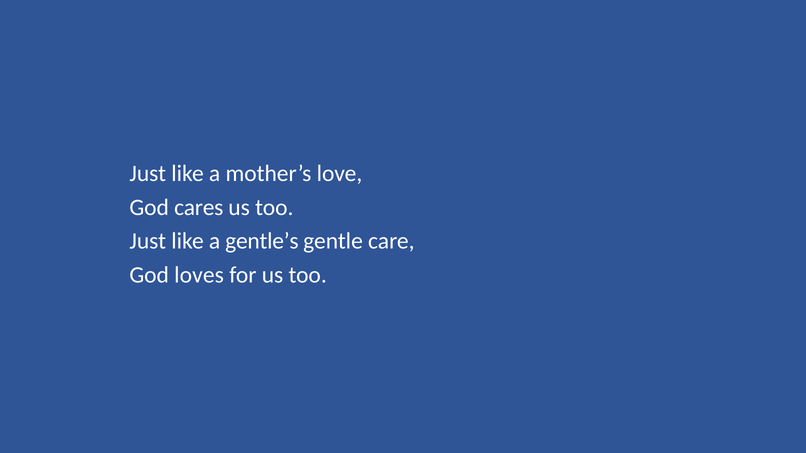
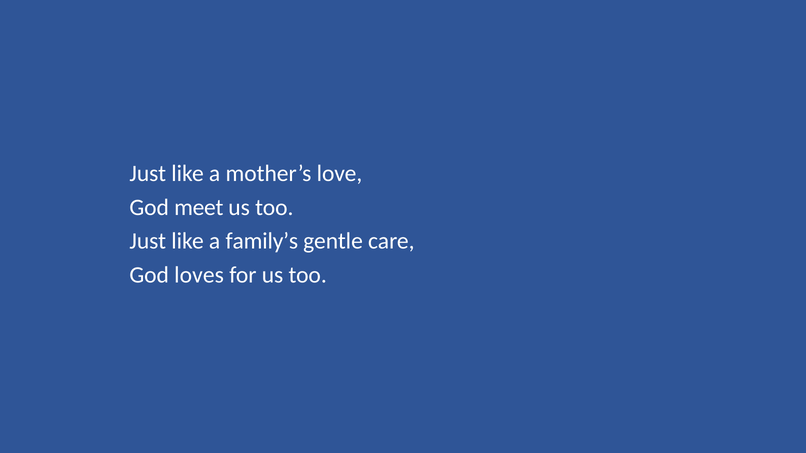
cares: cares -> meet (199, 207)
gentle’s: gentle’s -> family’s (262, 241)
